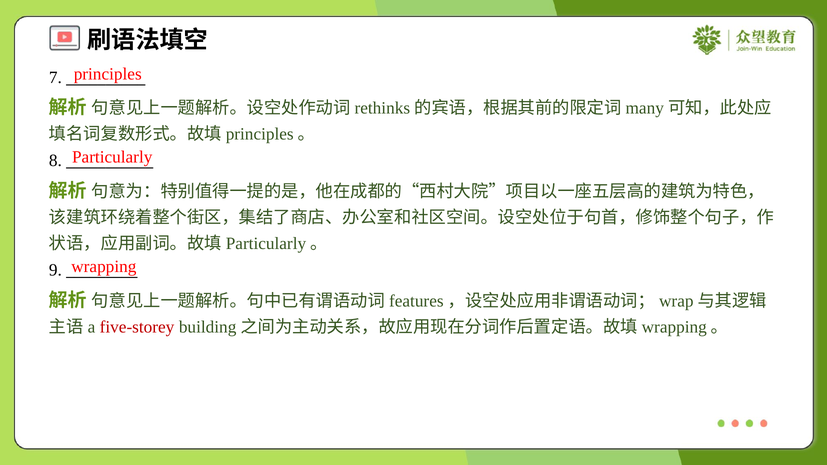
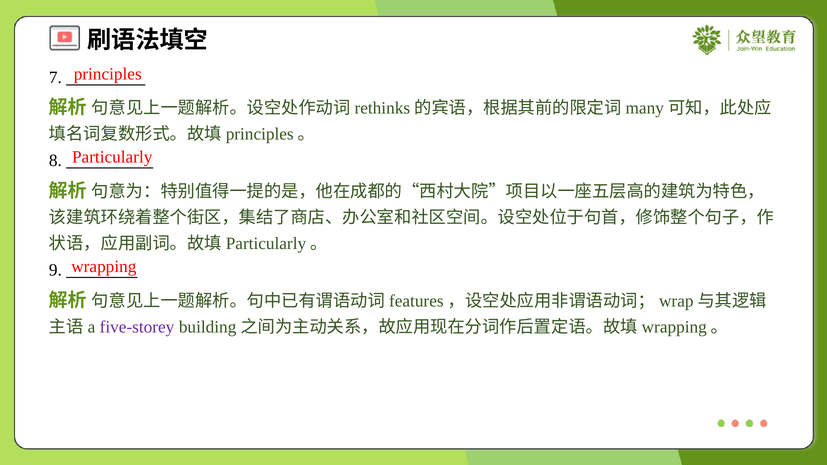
five-storey colour: red -> purple (137, 327)
